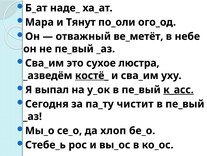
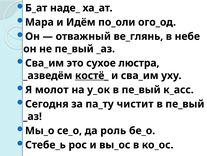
Тянут: Тянут -> Идём (81, 22)
ве_метёт: ве_метёт -> ве_глянь (138, 36)
выпал: выпал -> молот (52, 89)
к_асс underline: present -> none (178, 89)
хлоп: хлоп -> роль (113, 130)
